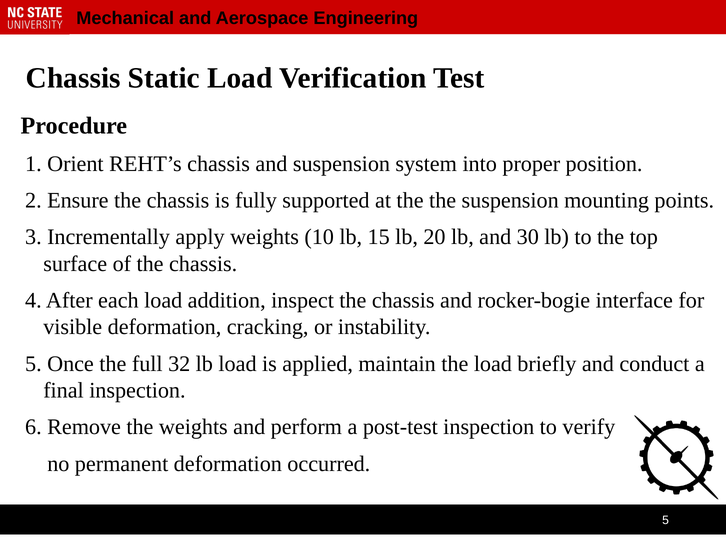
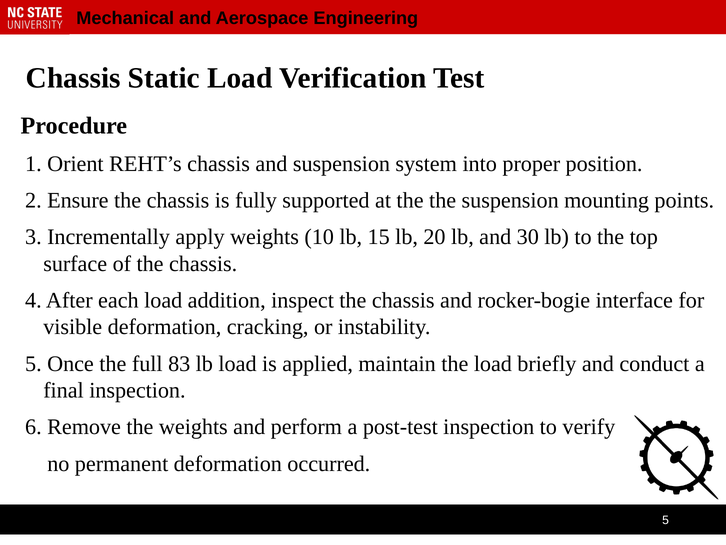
32: 32 -> 83 (179, 363)
